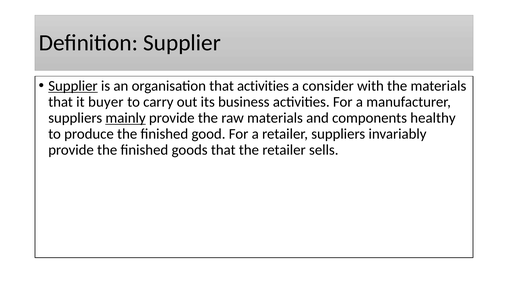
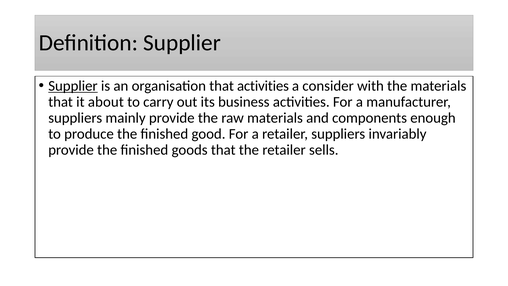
buyer: buyer -> about (106, 102)
mainly underline: present -> none (126, 118)
healthy: healthy -> enough (433, 118)
